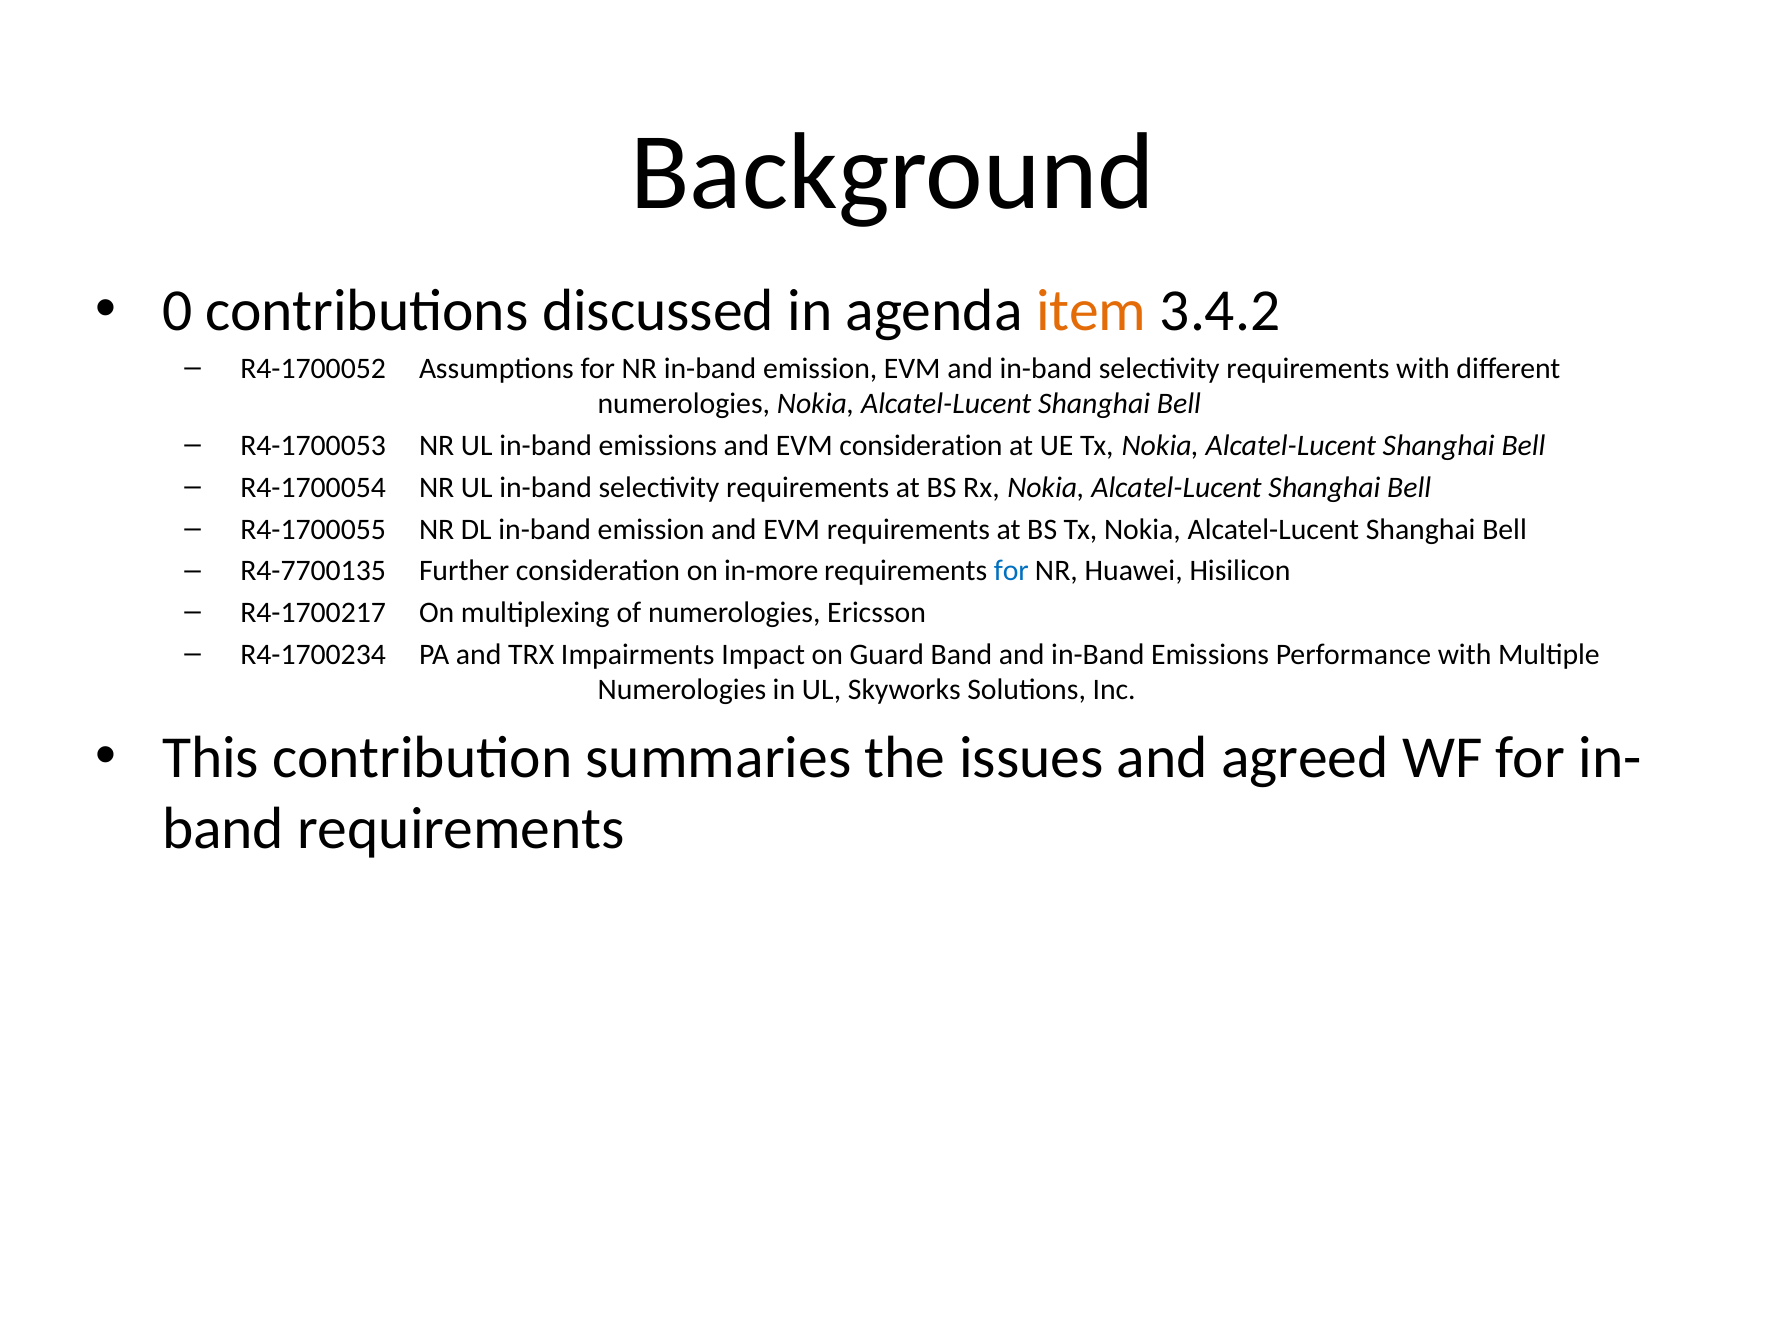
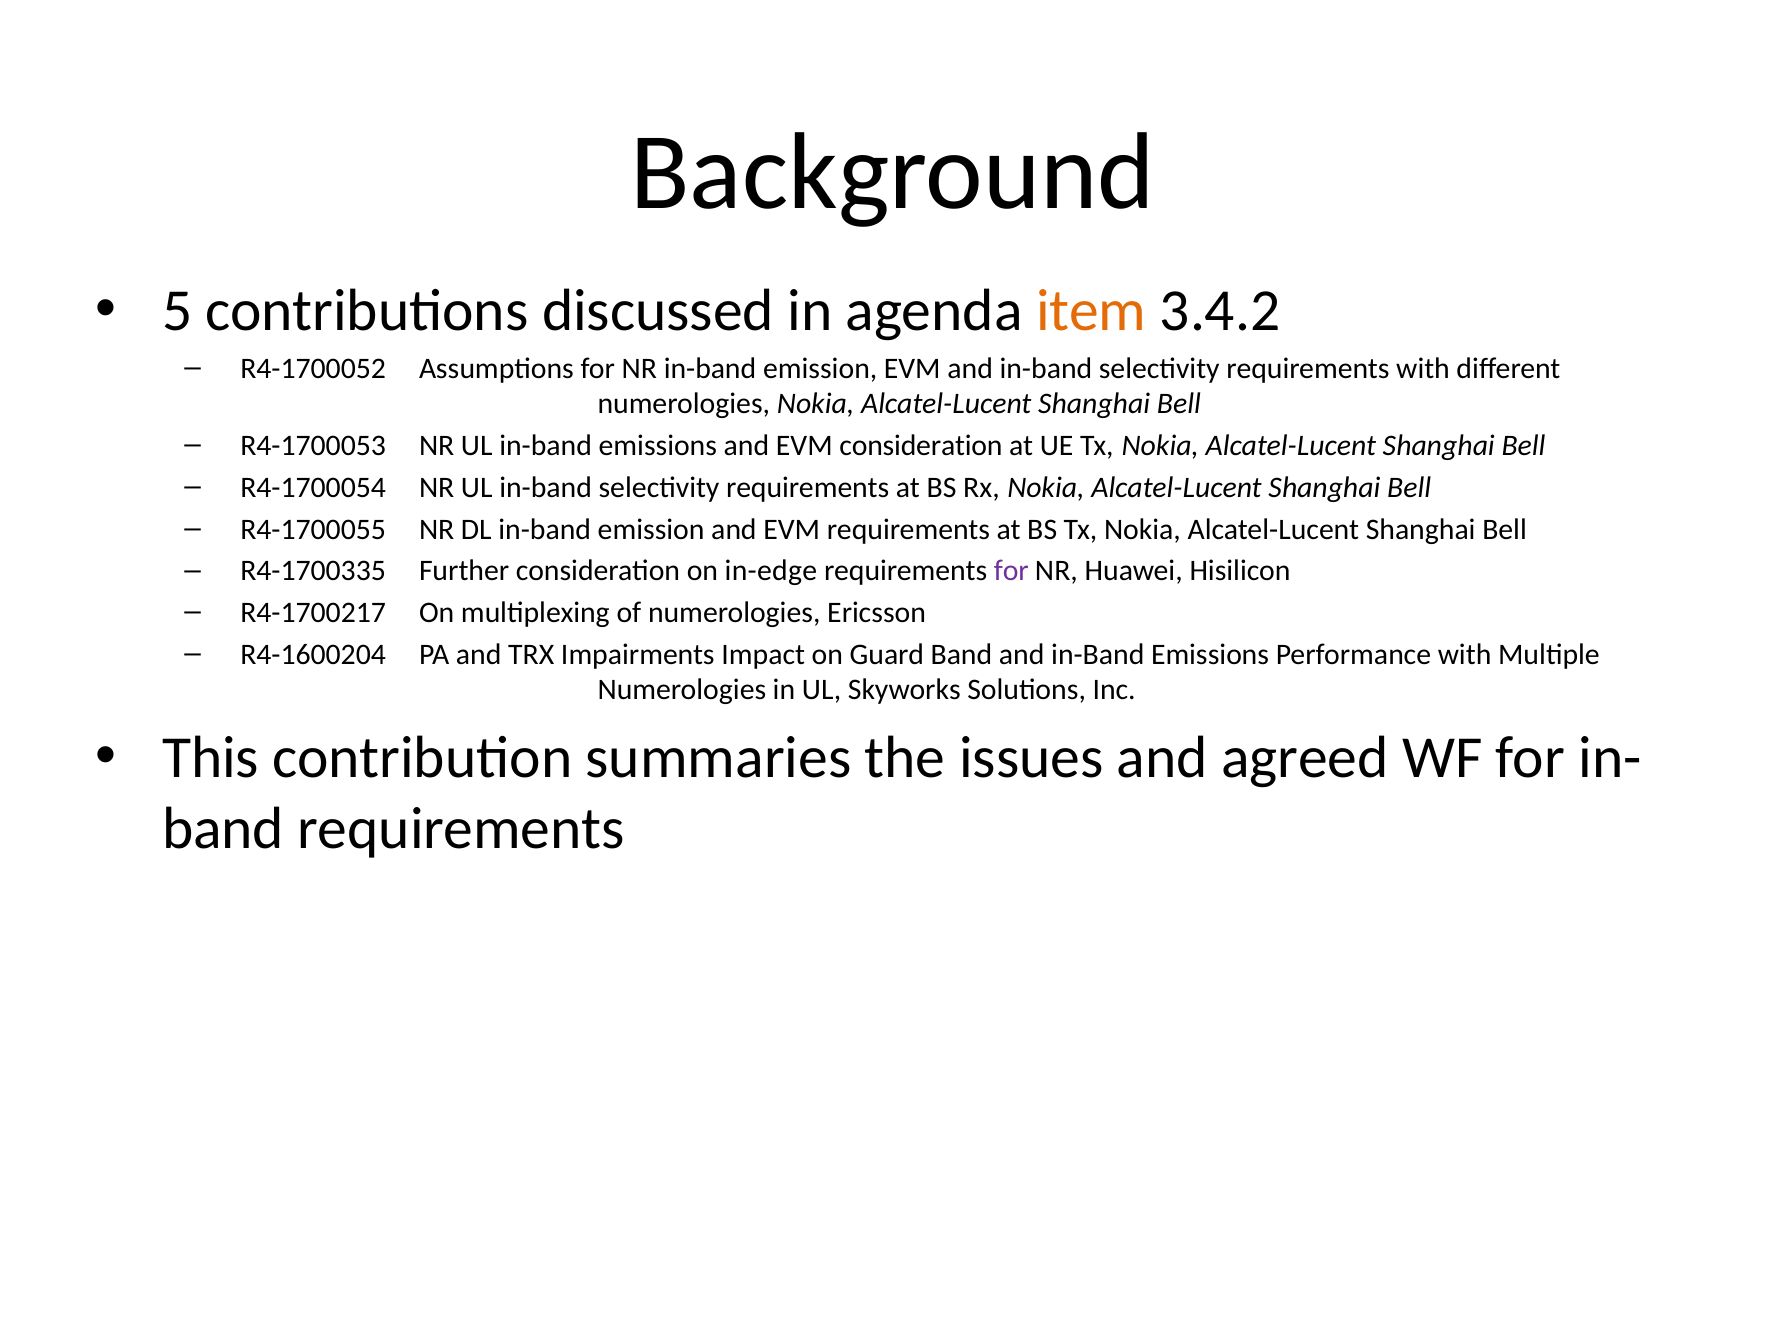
0: 0 -> 5 (177, 311)
R4-7700135: R4-7700135 -> R4-1700335 (313, 571)
in-more: in-more -> in-edge (771, 571)
for colour: blue -> purple (1011, 571)
R4-1700234: R4-1700234 -> R4-1600204 (313, 654)
